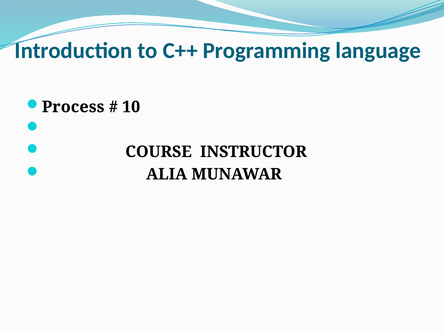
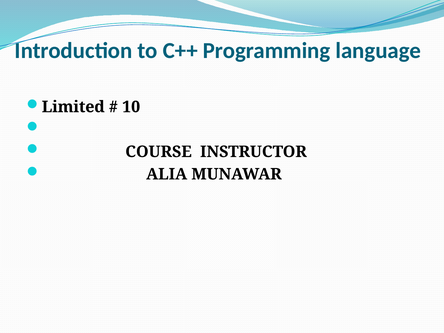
Process: Process -> Limited (73, 107)
